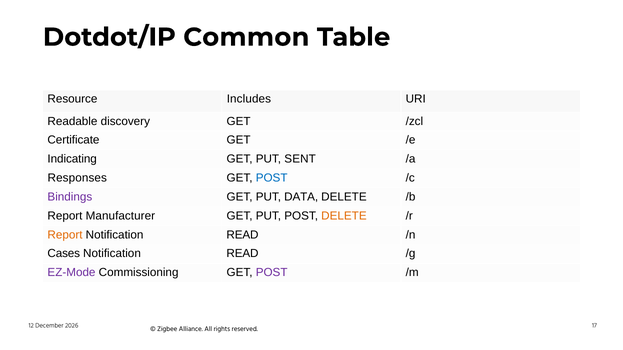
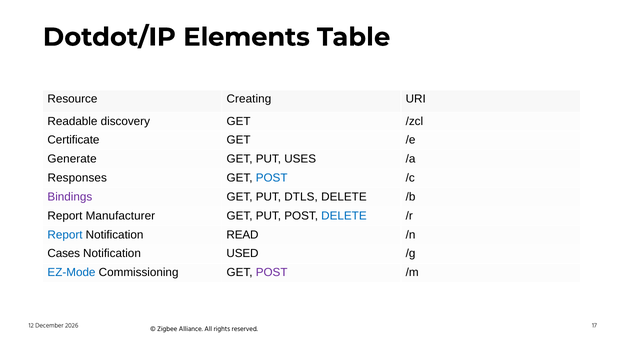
Common: Common -> Elements (247, 37)
Includes: Includes -> Creating (249, 99)
Indicating: Indicating -> Generate (72, 159)
SENT: SENT -> USES (300, 159)
DATA: DATA -> DTLS (301, 197)
DELETE colour: orange -> blue (344, 216)
Report colour: orange -> blue (65, 235)
READ: READ -> USED (243, 254)
EZ-Mode colour: purple -> blue (71, 273)
